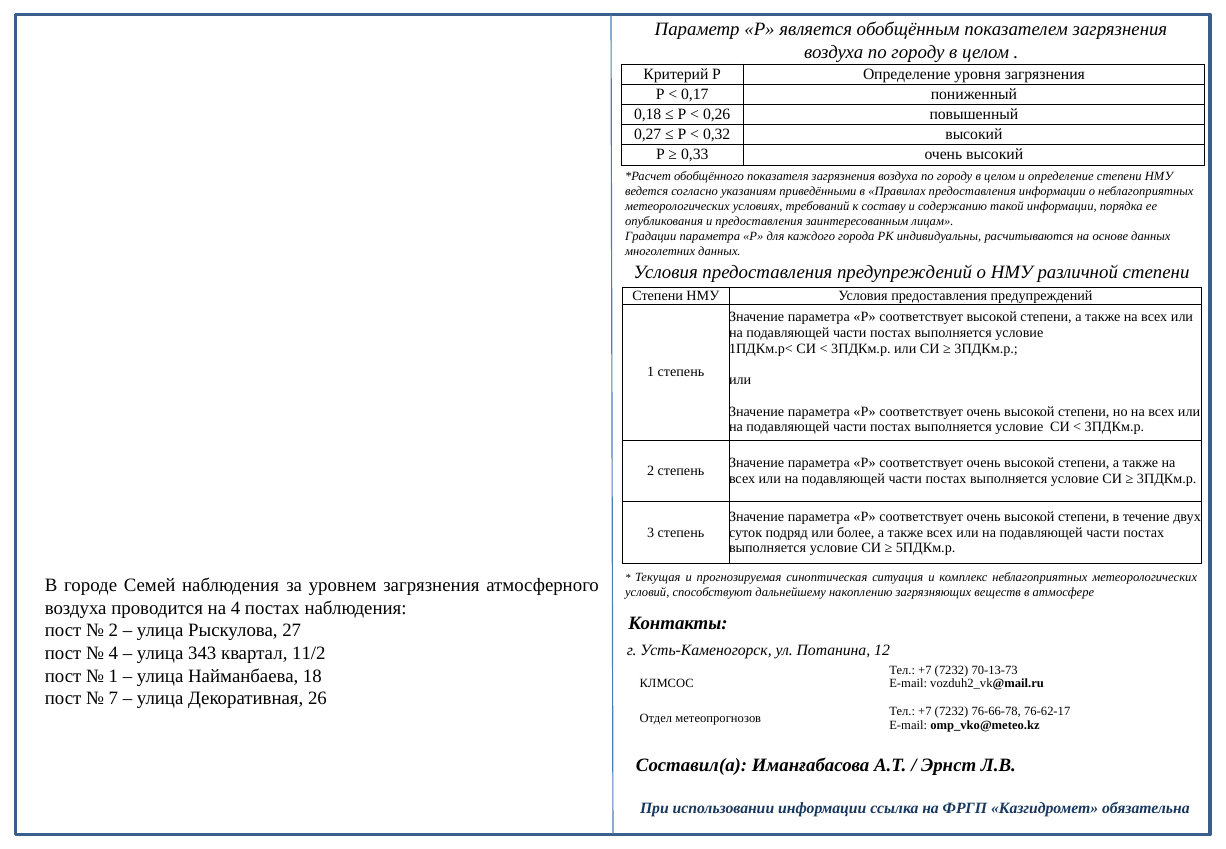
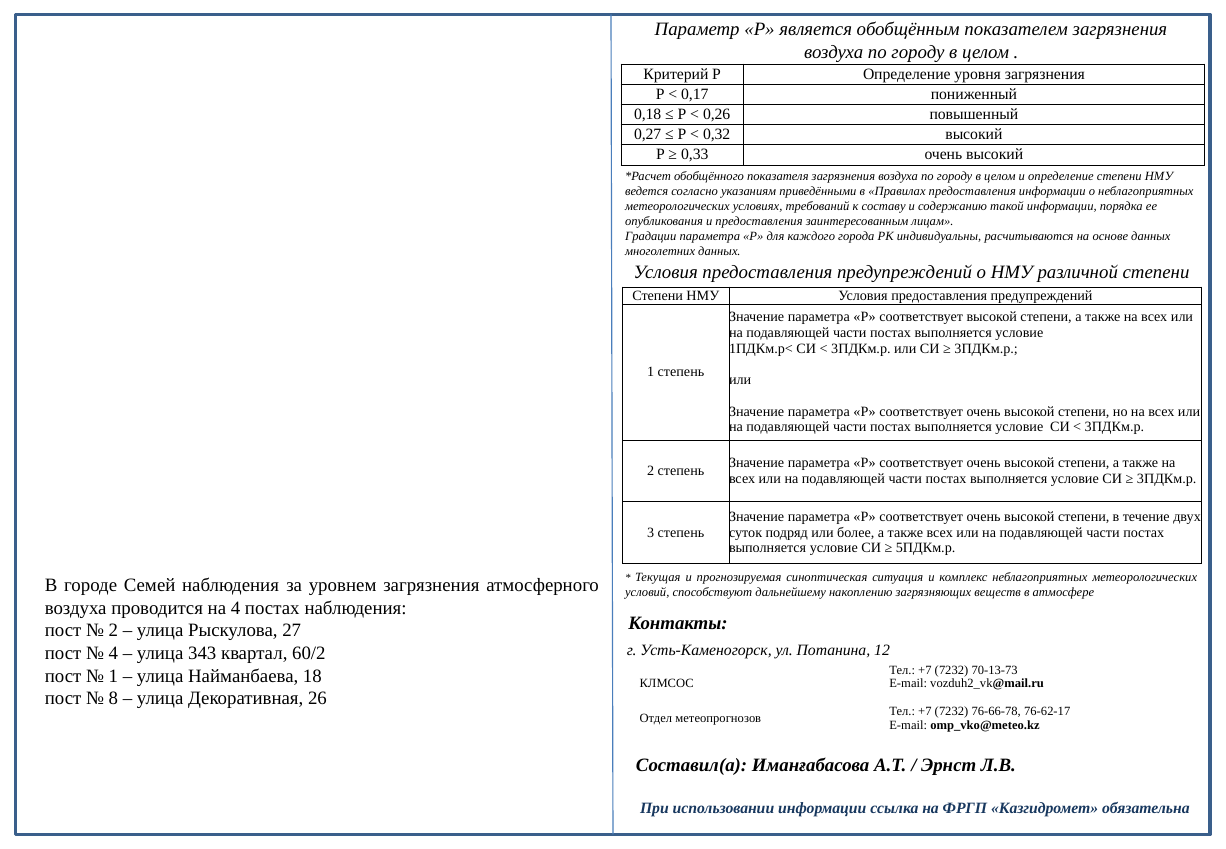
11/2: 11/2 -> 60/2 (309, 653)
7: 7 -> 8 (113, 698)
